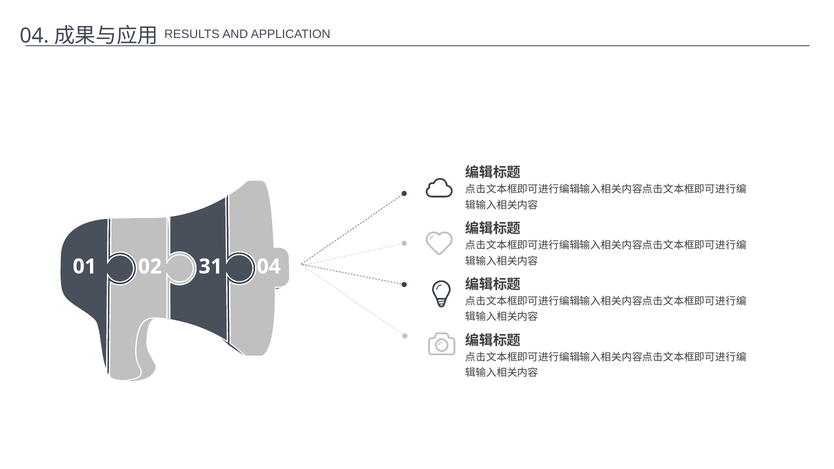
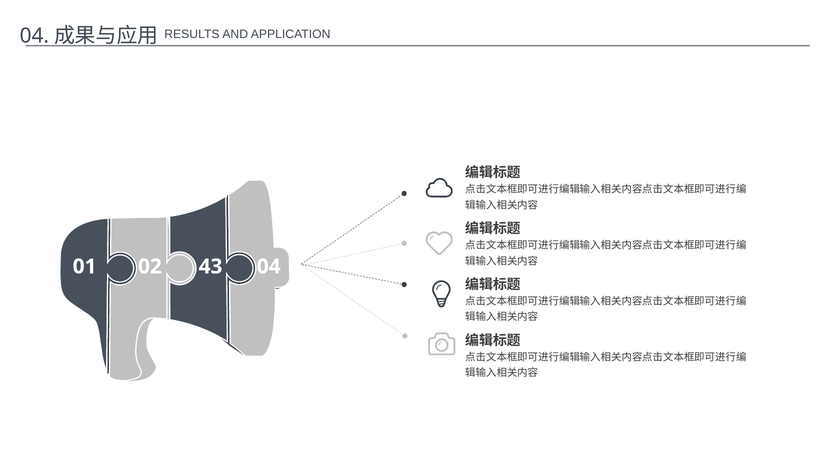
31: 31 -> 43 (211, 267)
